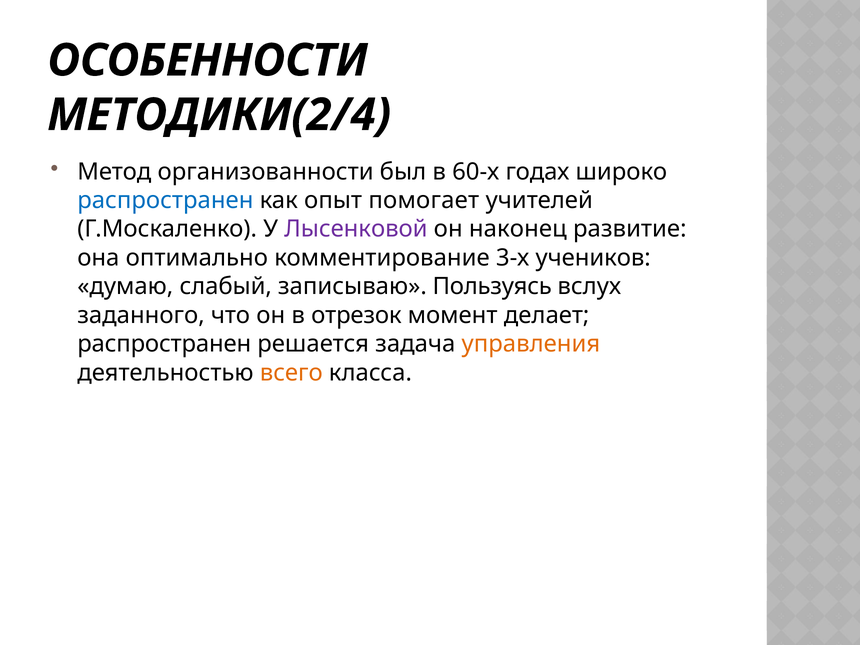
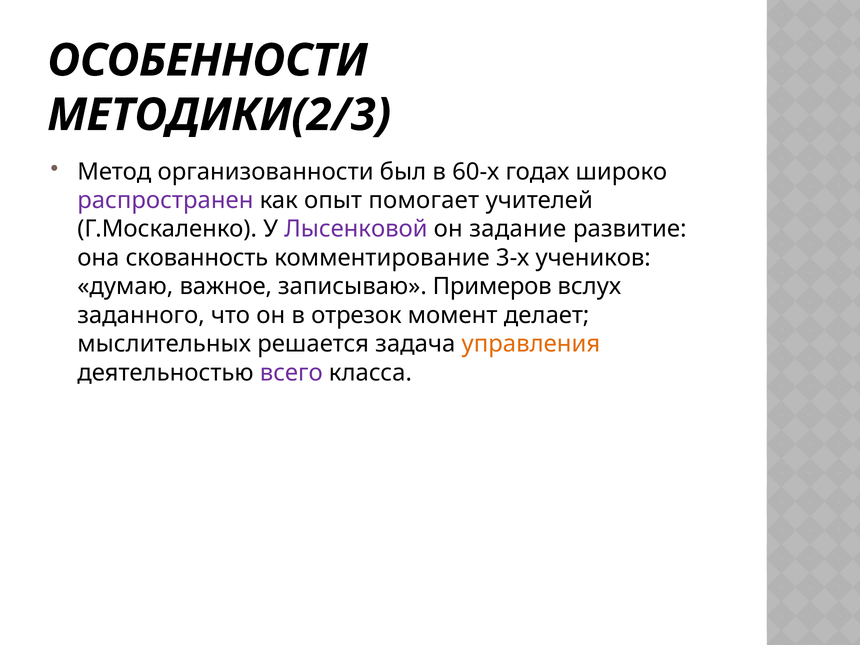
МЕТОДИКИ(2/4: МЕТОДИКИ(2/4 -> МЕТОДИКИ(2/3 (219, 115)
распространен colour: blue -> purple (165, 200)
наконец: наконец -> задание (518, 229)
оптимально: оптимально -> скованность (197, 258)
слабый: слабый -> важное (226, 287)
Пользуясь: Пользуясь -> Примеров (492, 287)
распространен: распространен -> мыслительных (164, 344)
всего colour: orange -> purple (291, 373)
